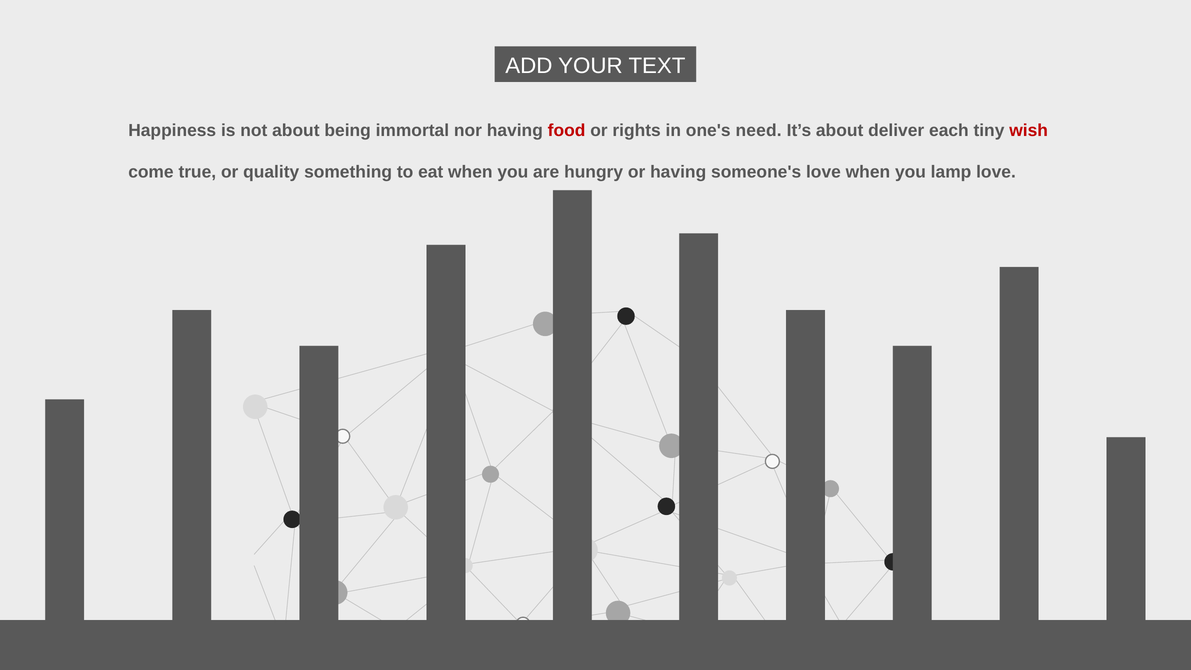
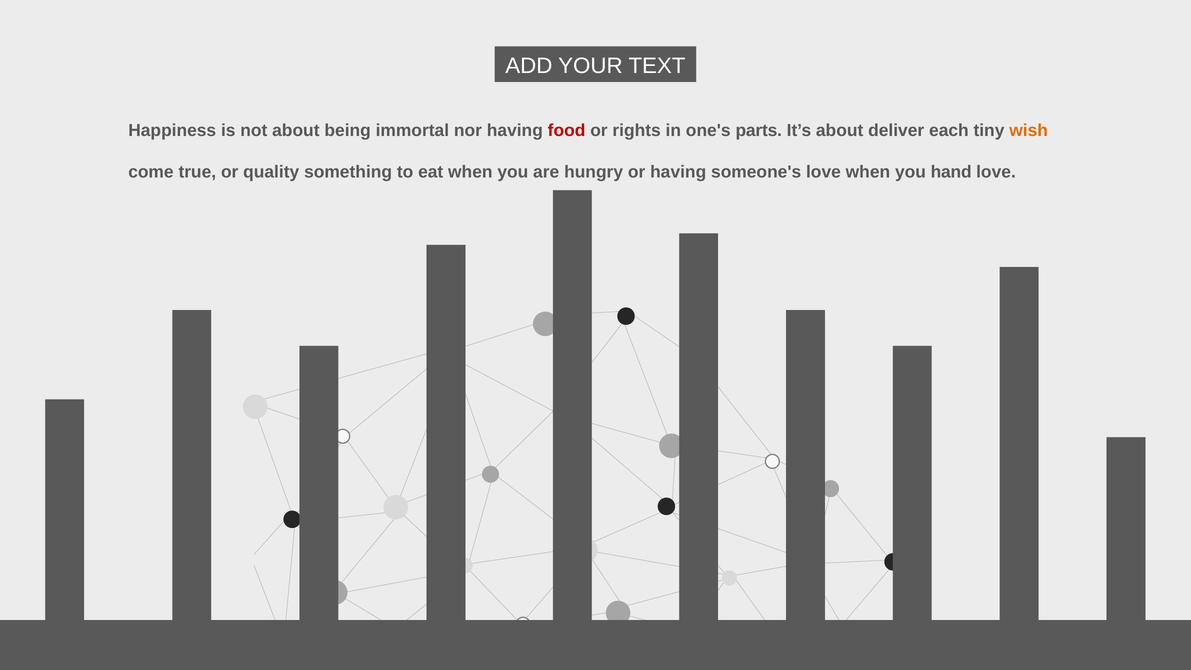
need: need -> parts (759, 131)
wish colour: red -> orange (1029, 131)
lamp: lamp -> hand (951, 172)
